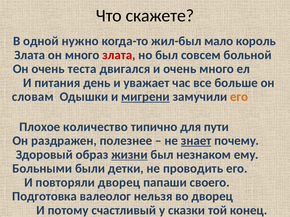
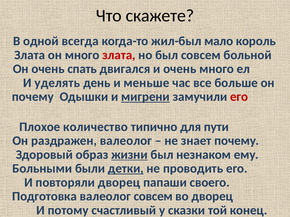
нужно: нужно -> всегда (80, 41)
теста: теста -> спать (82, 69)
питания: питания -> уделять (57, 83)
уважает: уважает -> меньше (146, 83)
словам: словам -> почему (33, 97)
его colour: orange -> red (239, 97)
раздражен полезнее: полезнее -> валеолог (126, 141)
знает underline: present -> none (196, 141)
детки underline: none -> present (126, 169)
валеолог нельзя: нельзя -> совсем (153, 197)
